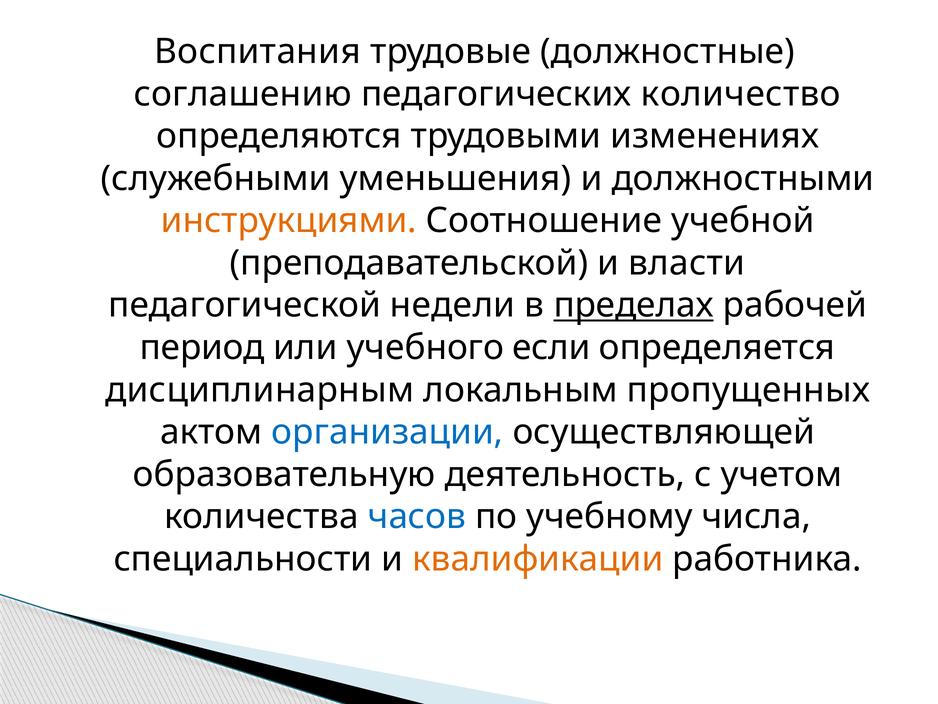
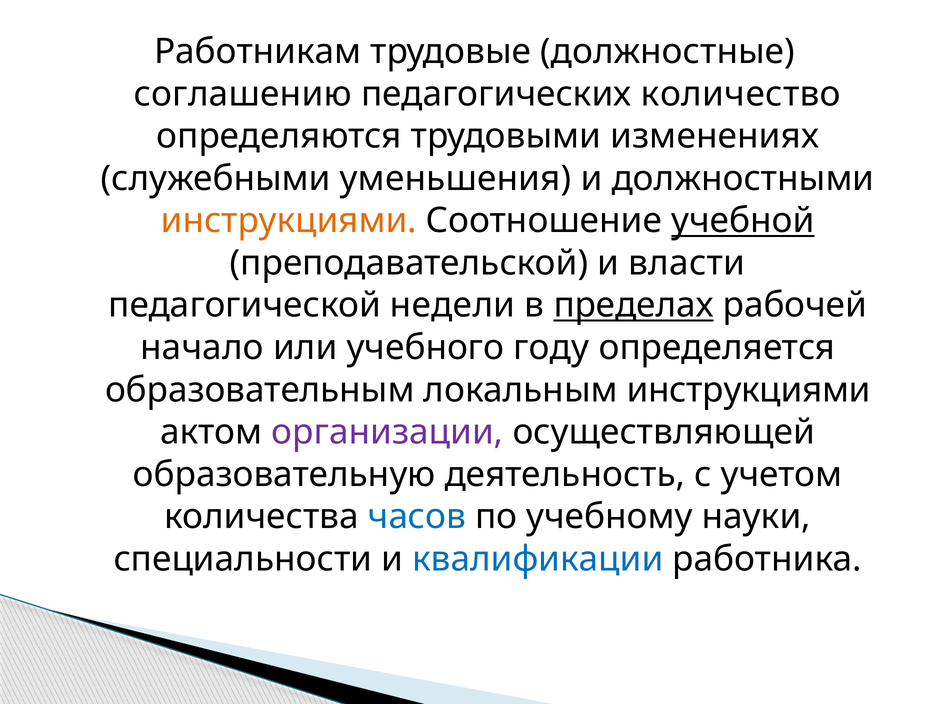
Воспитания: Воспитания -> Работникам (258, 52)
учебной underline: none -> present (743, 221)
период: период -> начало (202, 347)
если: если -> году (551, 347)
дисциплинарным: дисциплинарным -> образовательным (260, 390)
локальным пропущенных: пропущенных -> инструкциями (749, 390)
организации colour: blue -> purple (387, 432)
числа: числа -> науки (756, 516)
квалификации colour: orange -> blue (538, 559)
